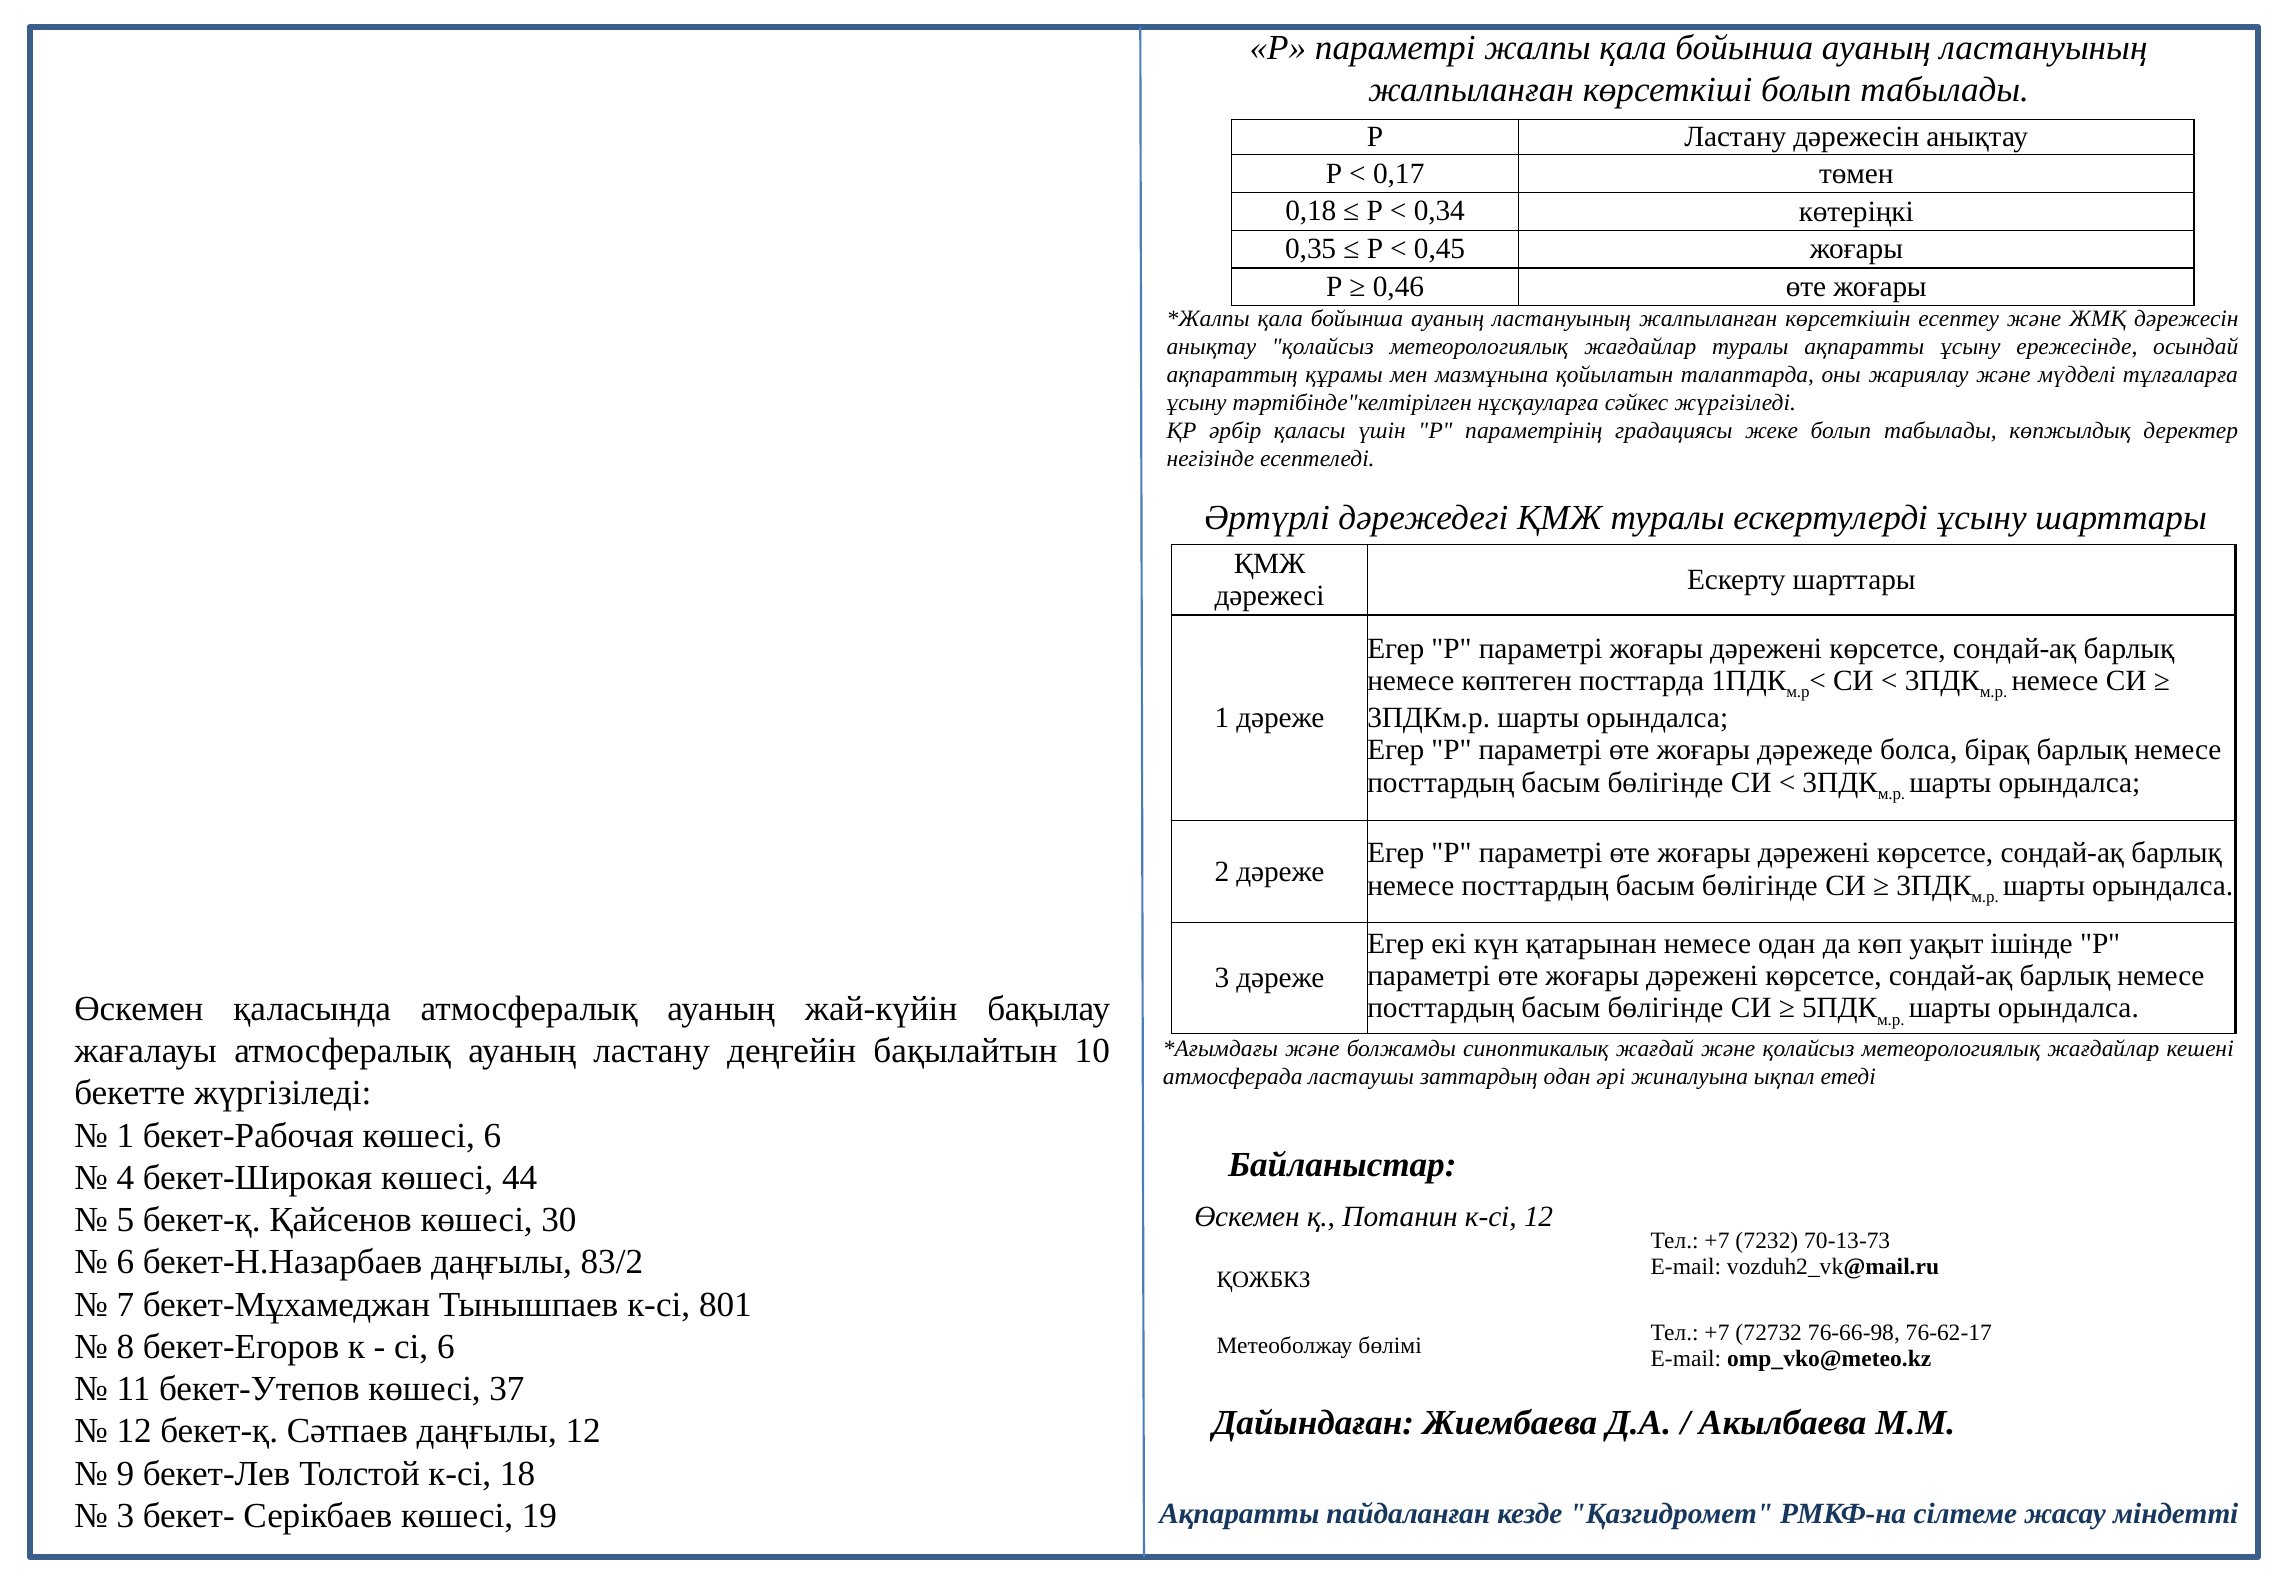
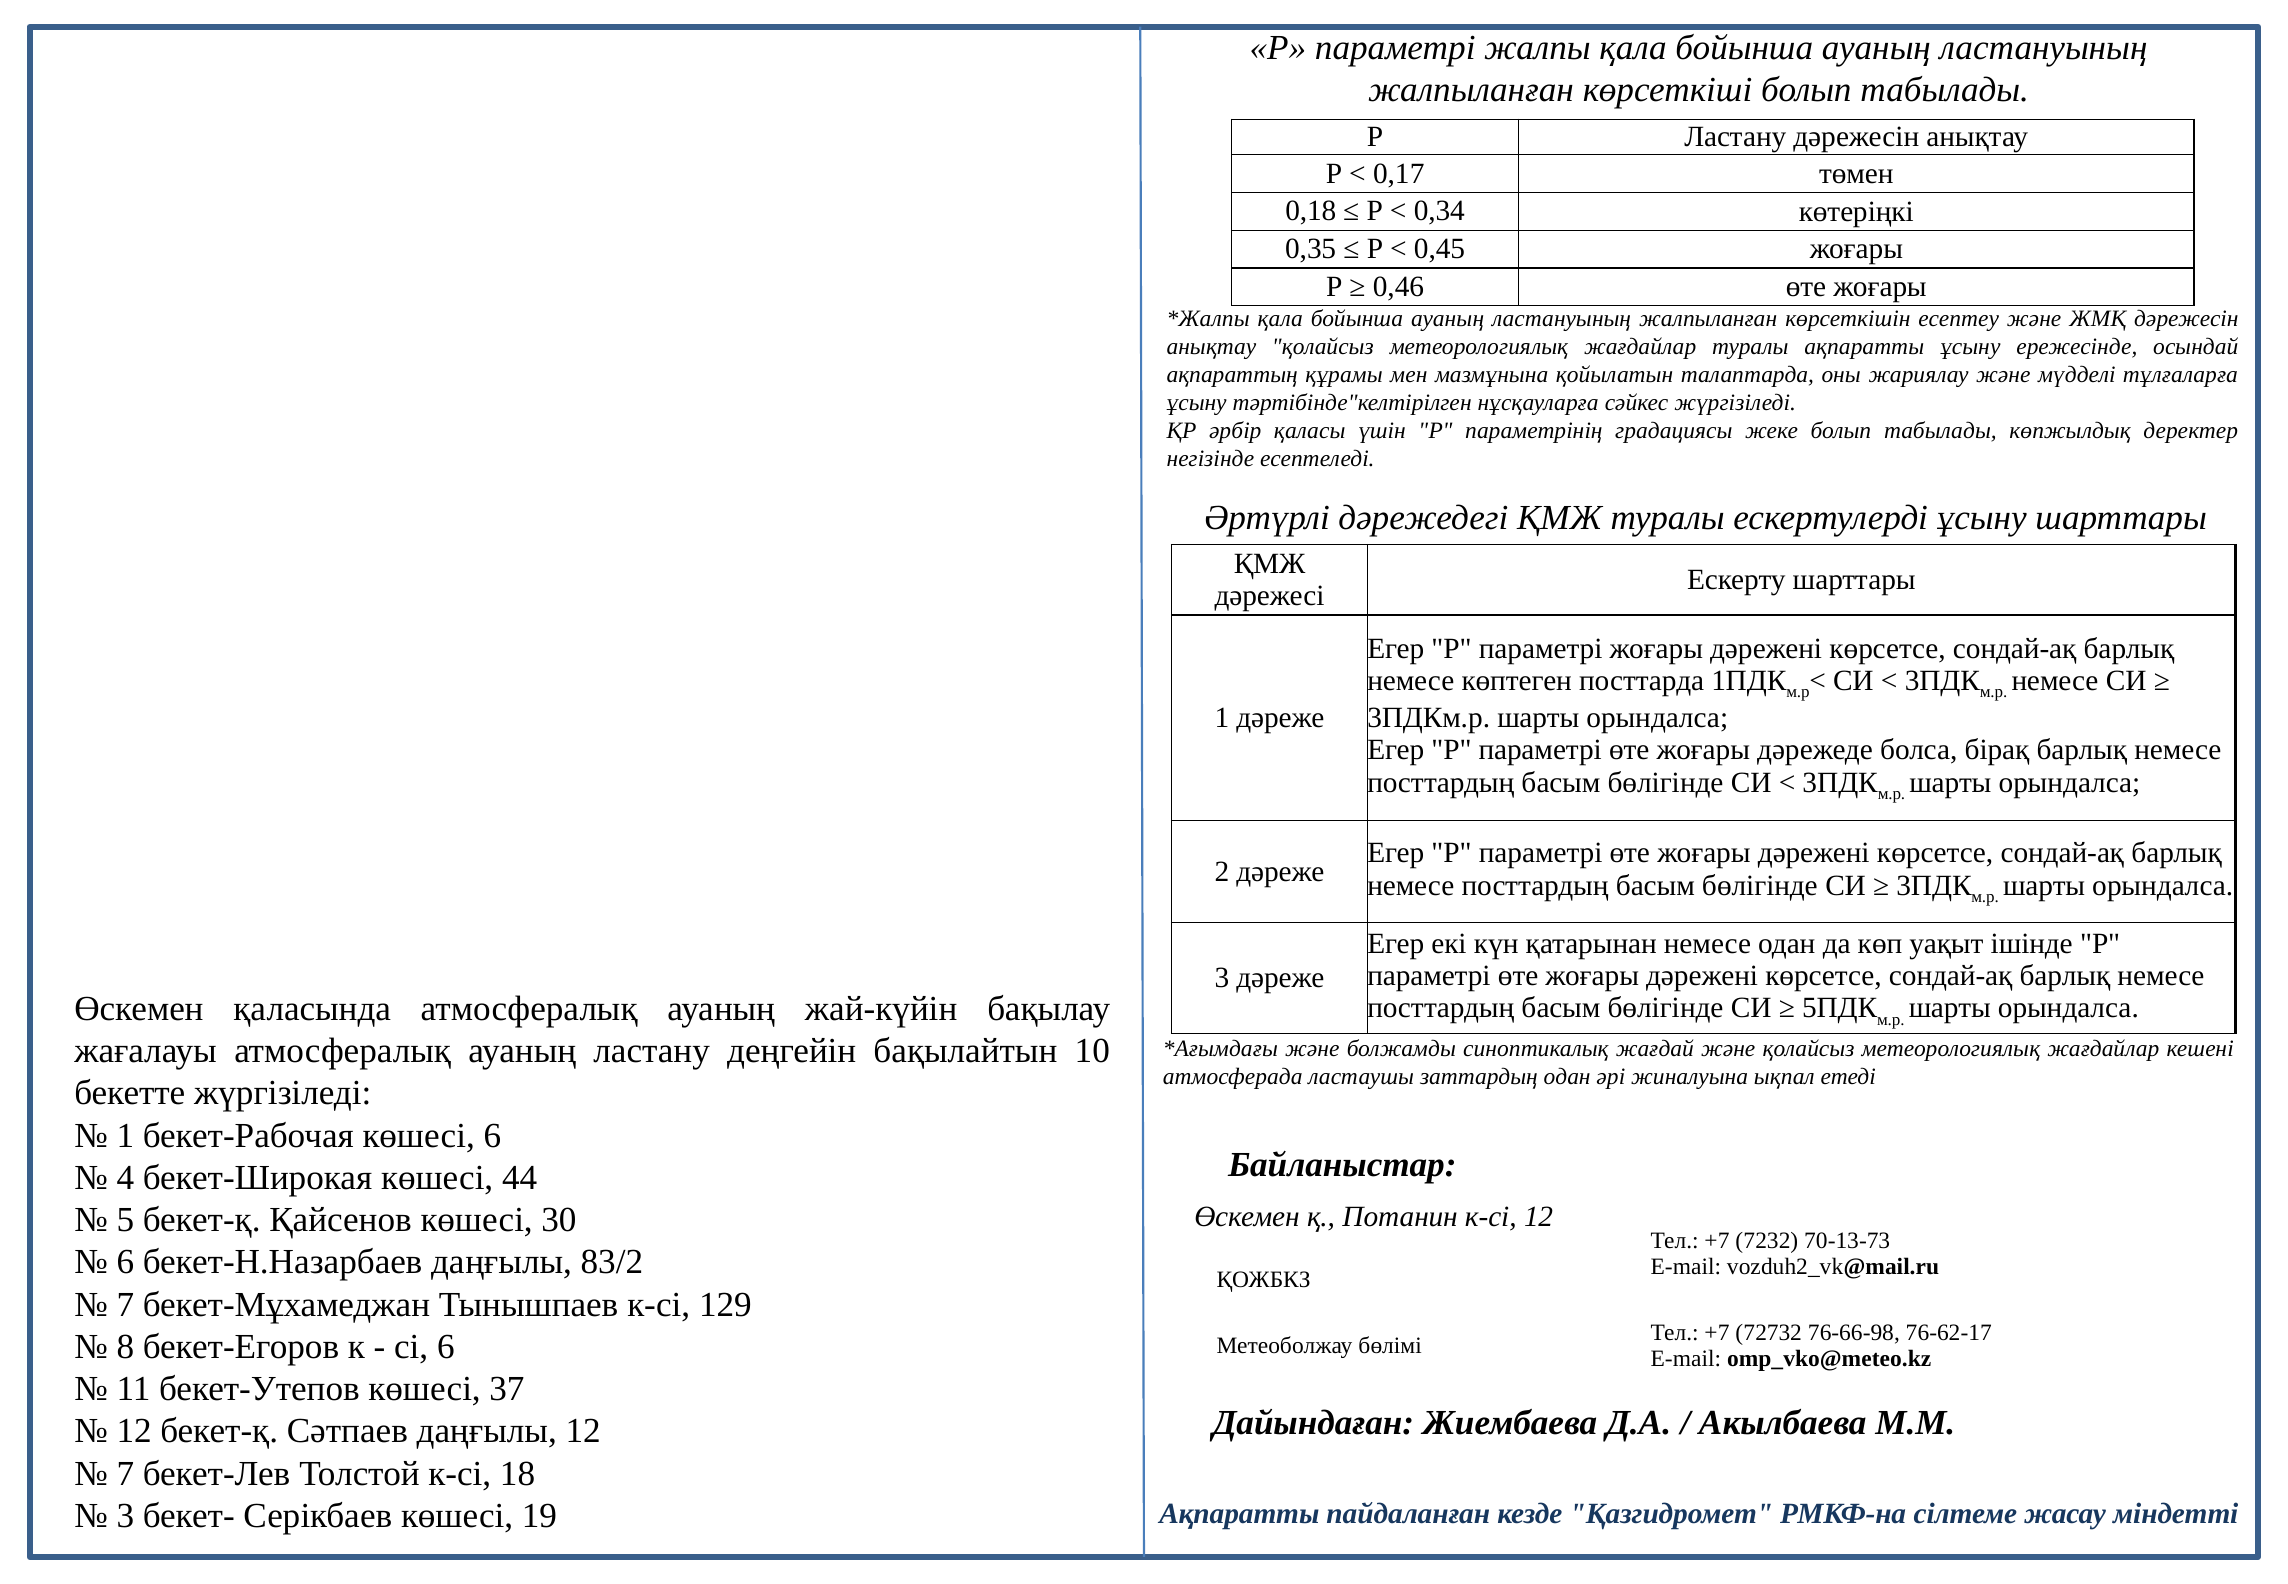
801: 801 -> 129 (725, 1304)
9: 9 -> 7 (125, 1473)
